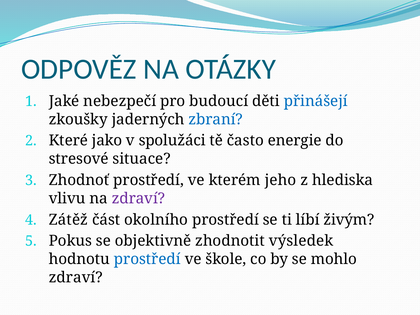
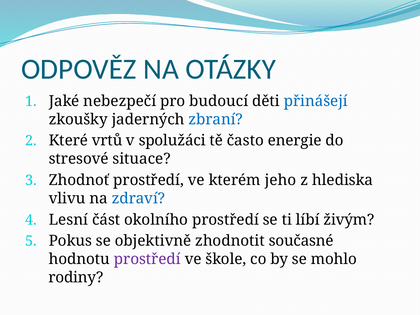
jako: jako -> vrtů (107, 141)
zdraví colour: purple -> blue (138, 198)
Zátěž: Zátěž -> Lesní (68, 220)
výsledek: výsledek -> současné (301, 241)
prostředí colour: blue -> purple (147, 259)
zdraví: zdraví -> rodiny (76, 277)
